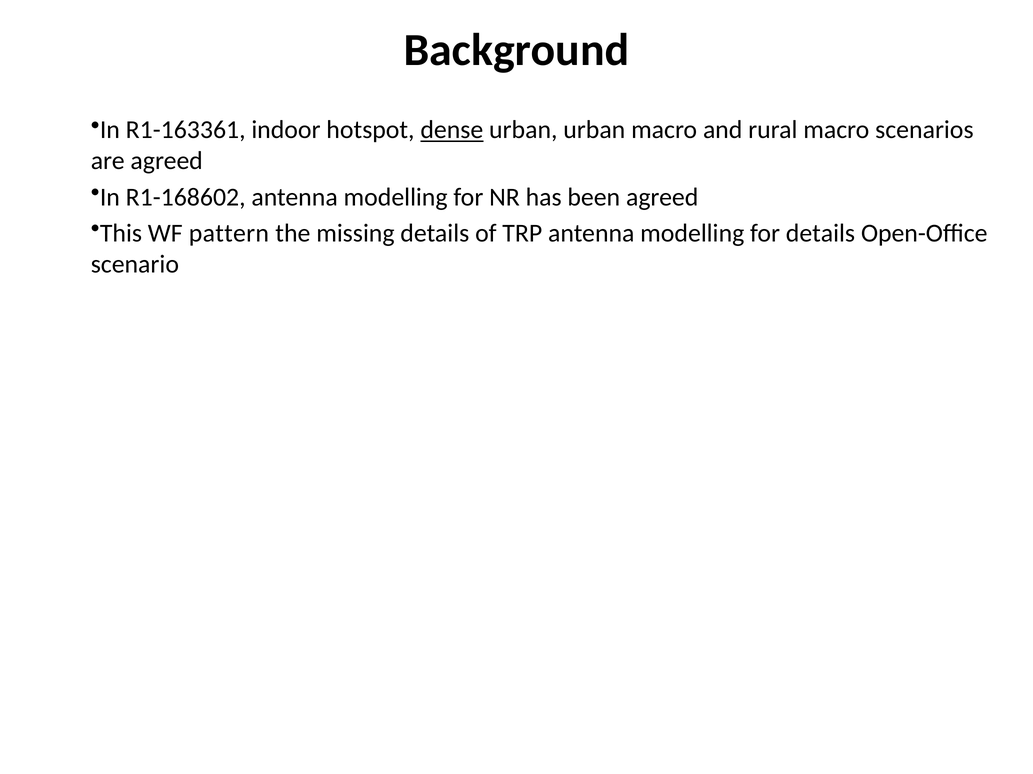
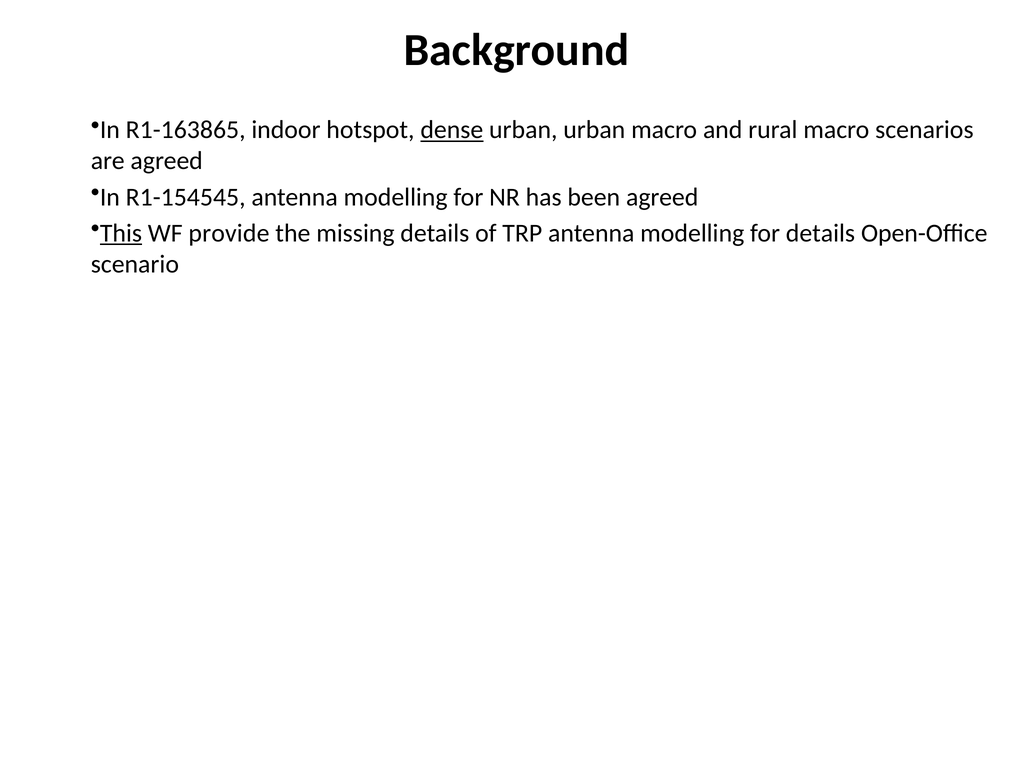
R1-163361: R1-163361 -> R1-163865 (186, 130)
R1-168602: R1-168602 -> R1-154545 (186, 197)
This underline: none -> present (121, 233)
pattern: pattern -> provide (229, 233)
